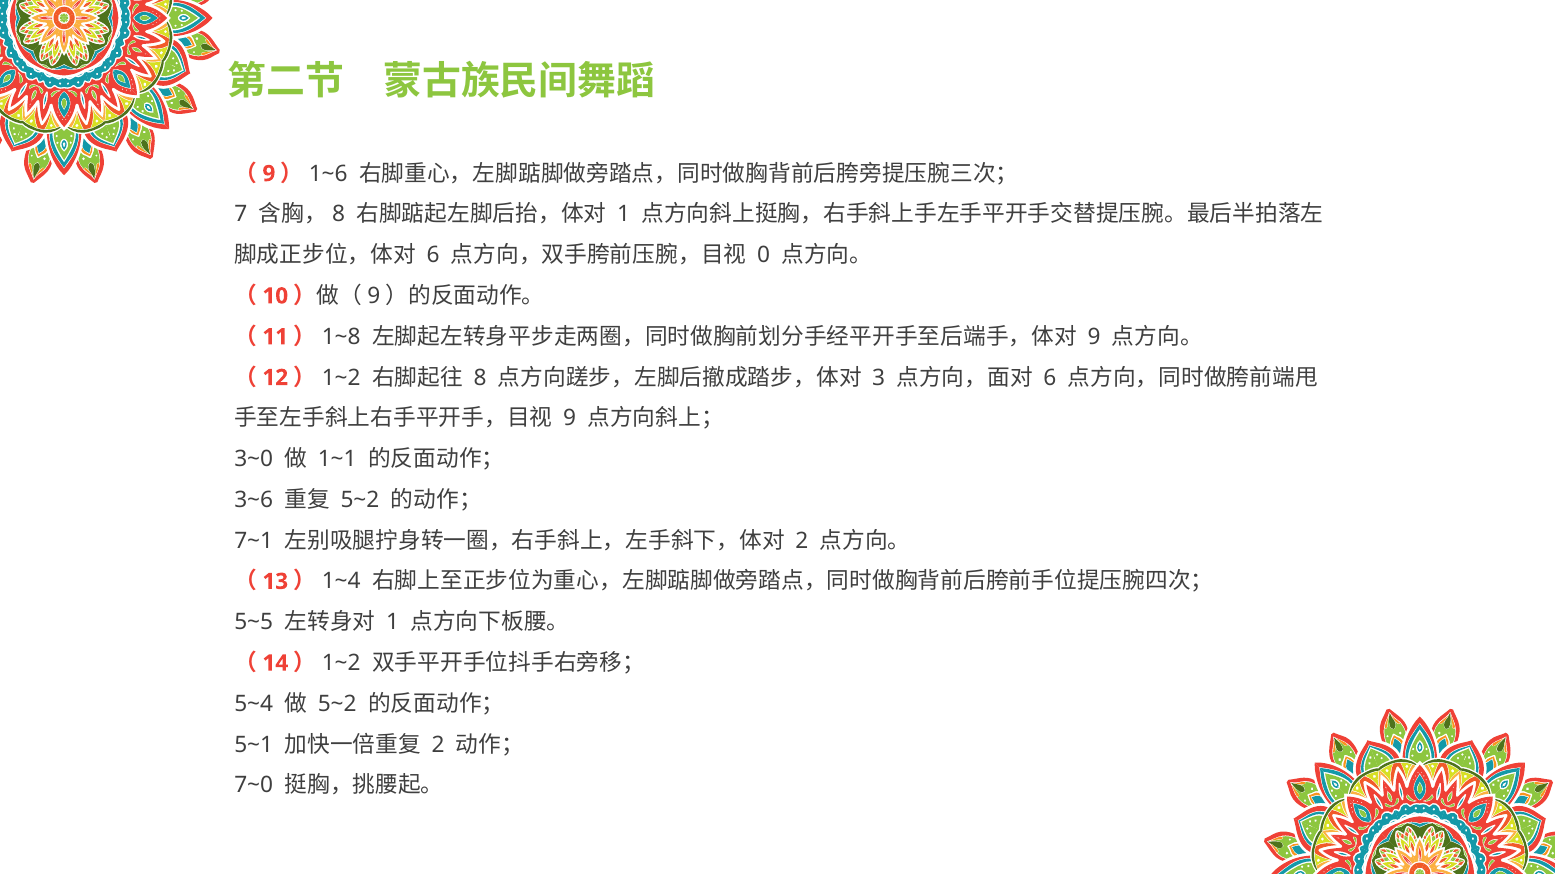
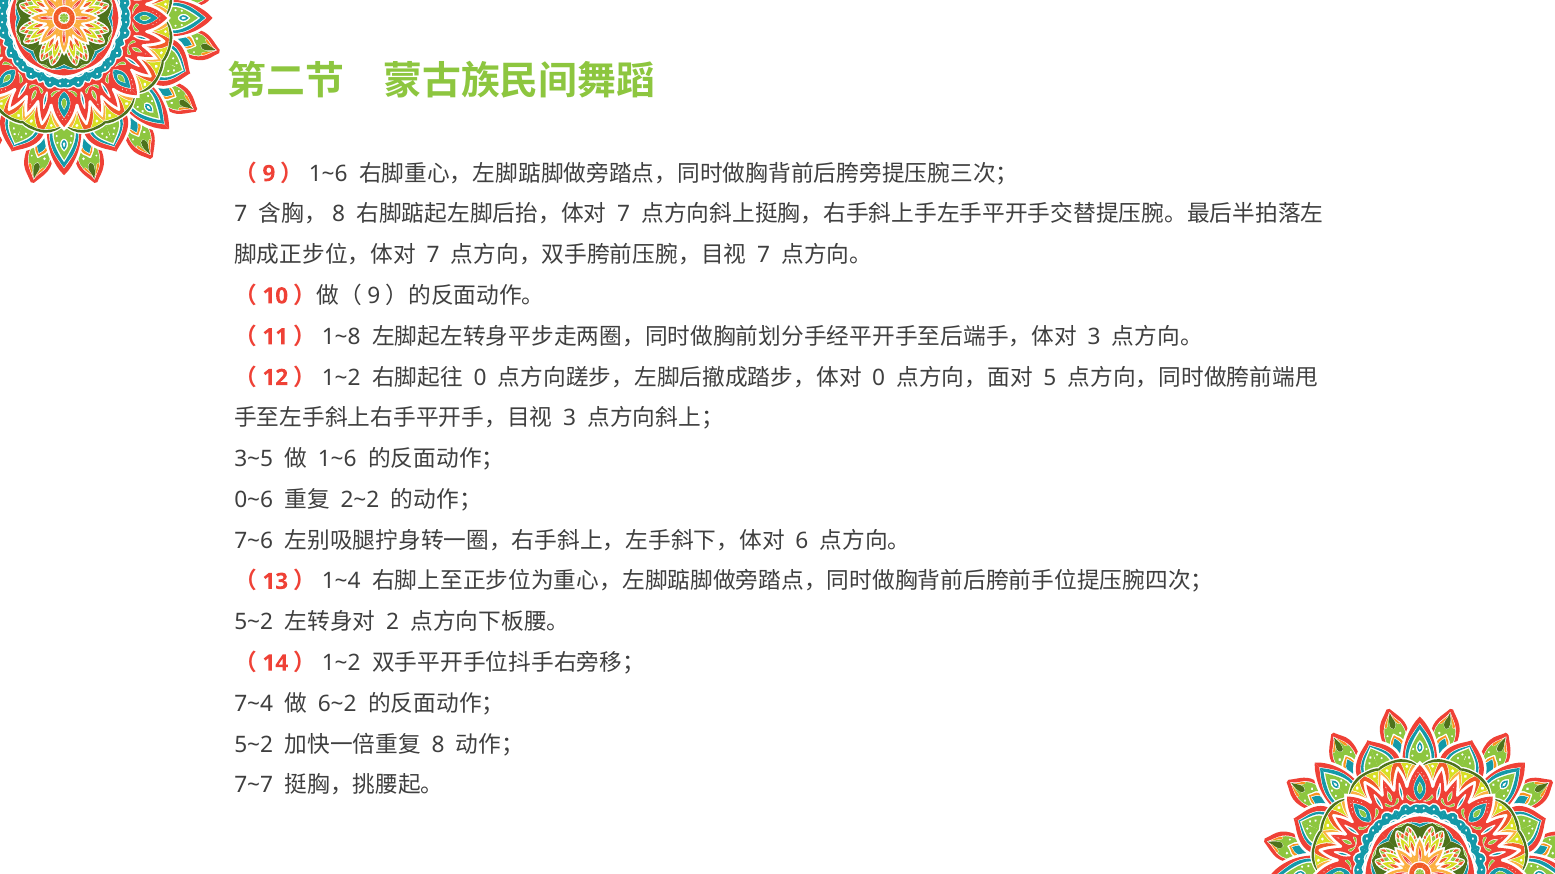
1: 1 -> 7 (624, 215)
6: 6 -> 7 (433, 255)
0: 0 -> 7 (764, 255)
9: 9 -> 3 (1094, 337)
8: 8 -> 0 (480, 378)
3: 3 -> 0 (879, 378)
6: 6 -> 5 (1050, 378)
9: 9 -> 3 (570, 419)
3~0: 3~0 -> 3~5 (254, 460)
1~1: 1~1 -> 1~6 (337, 460)
3~6: 3~6 -> 0~6 (254, 500)
5~2: 5~2 -> 2~2 (360, 500)
7~1: 7~1 -> 7~6 (254, 541)
2: 2 -> 6 (802, 541)
5~5: 5~5 -> 5~2 (254, 623)
1: 1 -> 2 (392, 623)
5~4: 5~4 -> 7~4 (254, 704)
5~2: 5~2 -> 6~2 (337, 704)
5~1: 5~1 -> 5~2 (254, 745)
2: 2 -> 8 (438, 745)
7~0: 7~0 -> 7~7 (254, 786)
